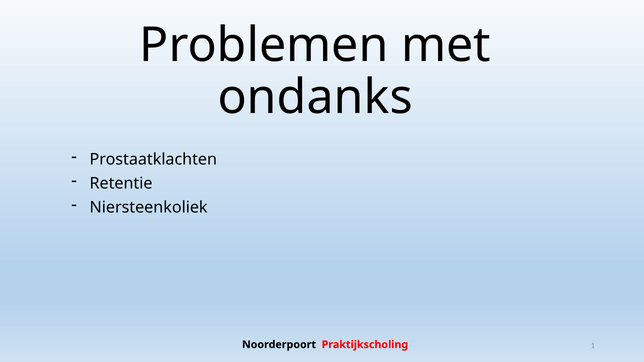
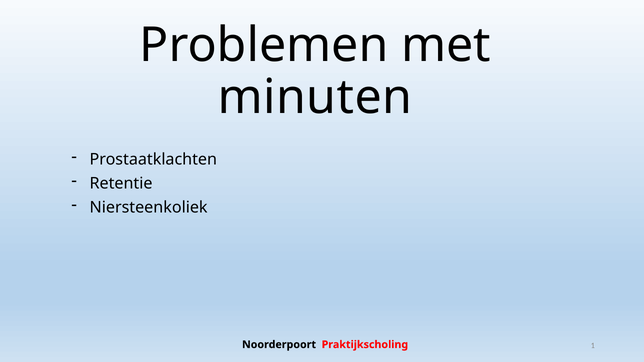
ondanks: ondanks -> minuten (315, 97)
